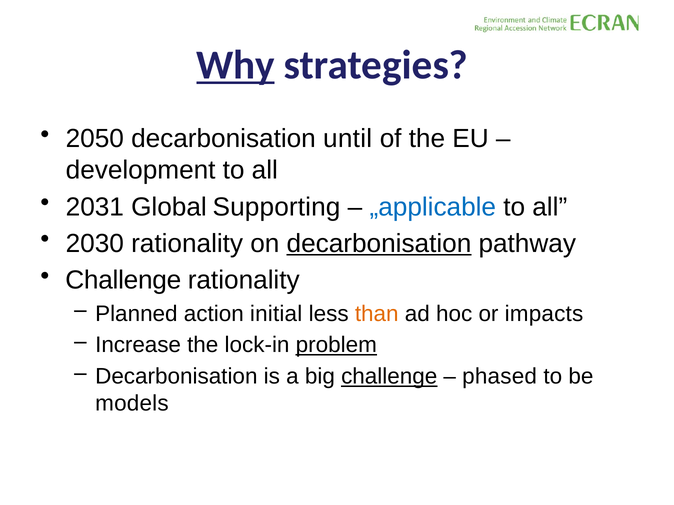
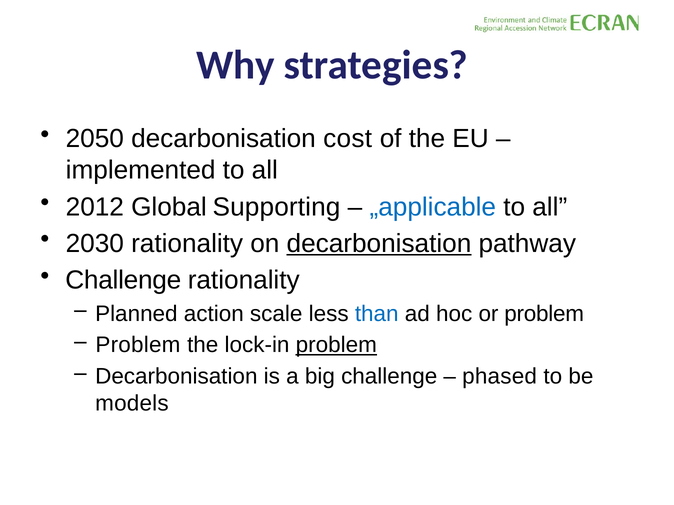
Why underline: present -> none (235, 65)
until: until -> cost (348, 139)
development: development -> implemented (141, 170)
2031: 2031 -> 2012 (95, 207)
initial: initial -> scale (276, 314)
than colour: orange -> blue (377, 314)
or impacts: impacts -> problem (544, 314)
Increase: Increase -> Problem (138, 345)
challenge underline: present -> none (389, 377)
